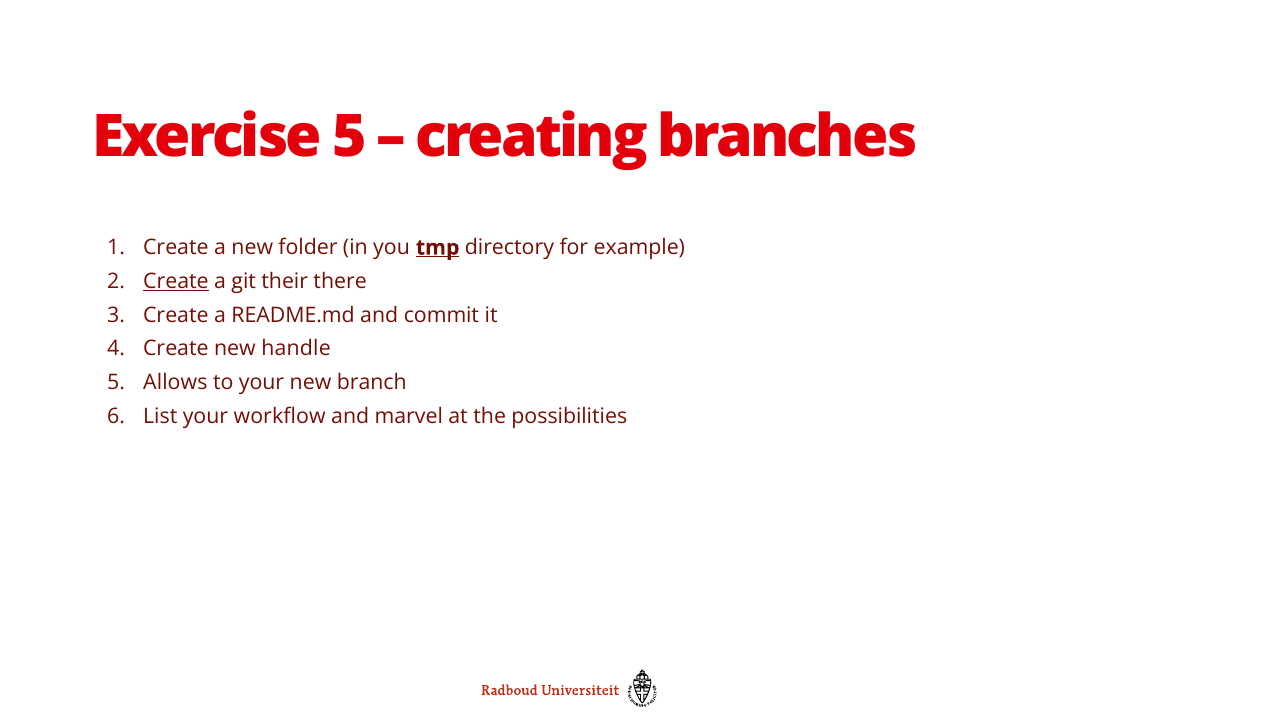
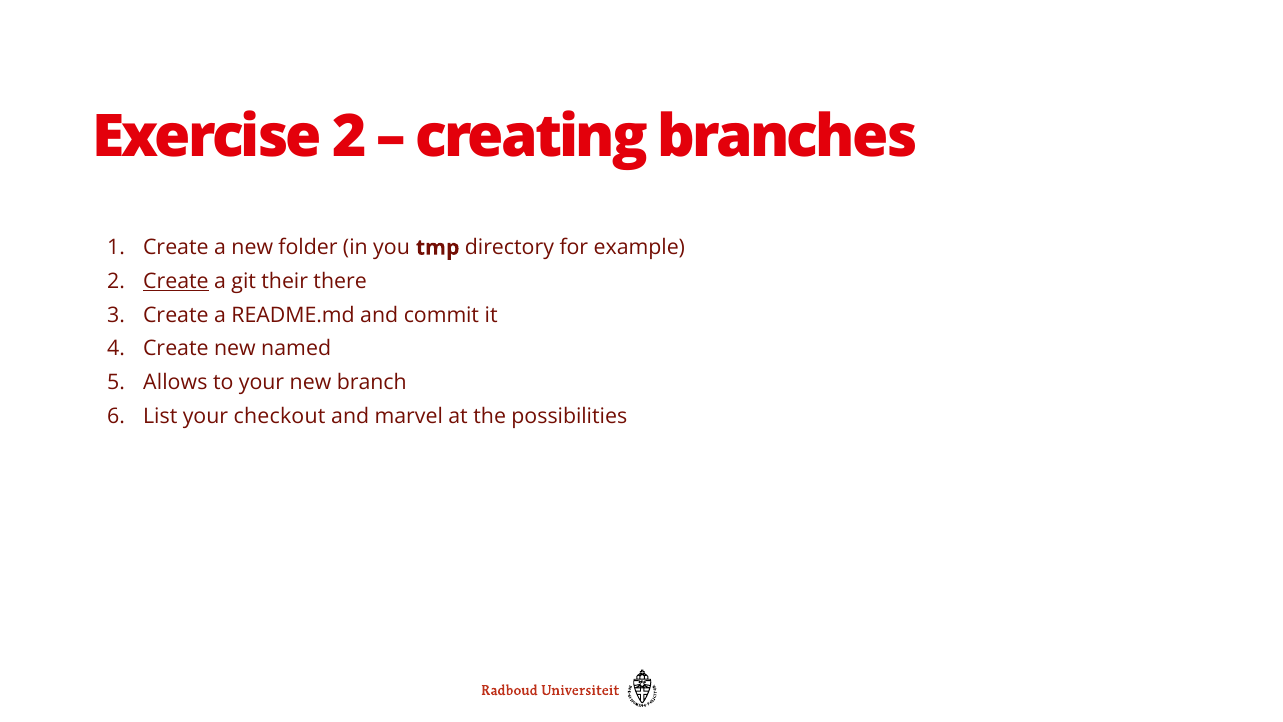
Exercise 5: 5 -> 2 (349, 137)
tmp underline: present -> none (438, 247)
handle: handle -> named (296, 349)
workflow: workflow -> checkout (280, 416)
